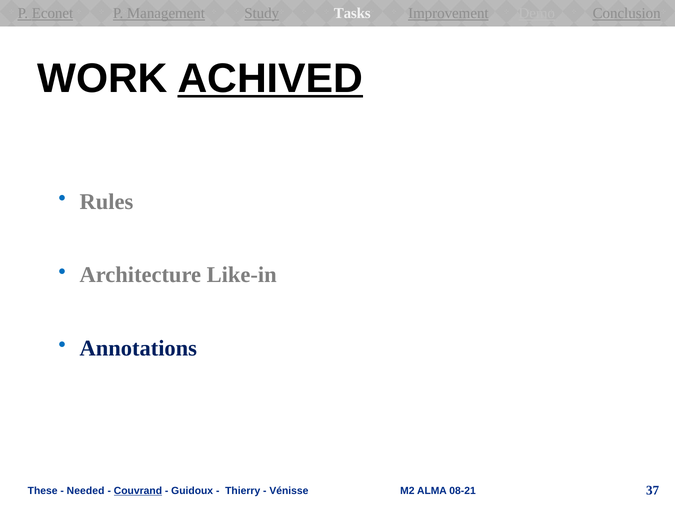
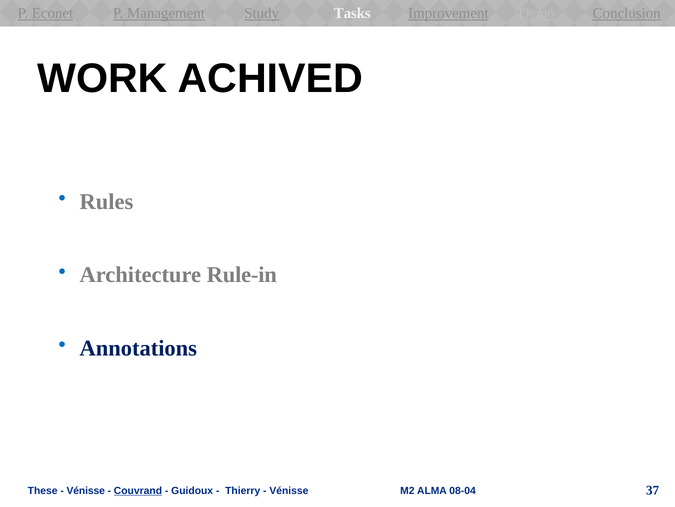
ACHIVED underline: present -> none (270, 78)
Like-in: Like-in -> Rule-in (242, 274)
Needed: Needed -> Vénisse (86, 490)
08-21: 08-21 -> 08-04 (463, 490)
